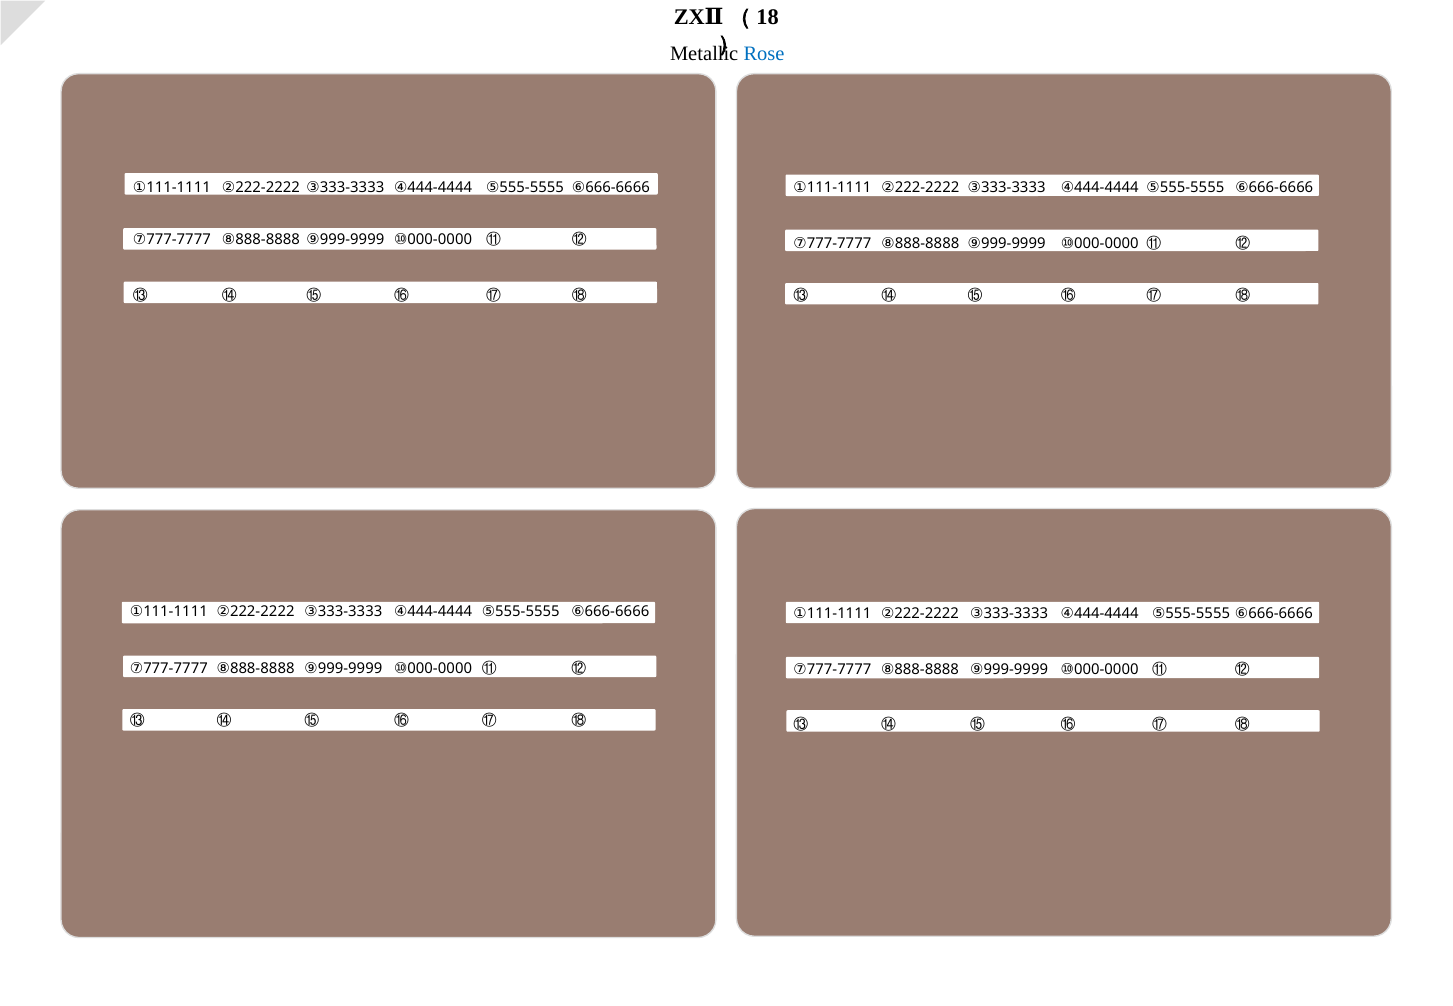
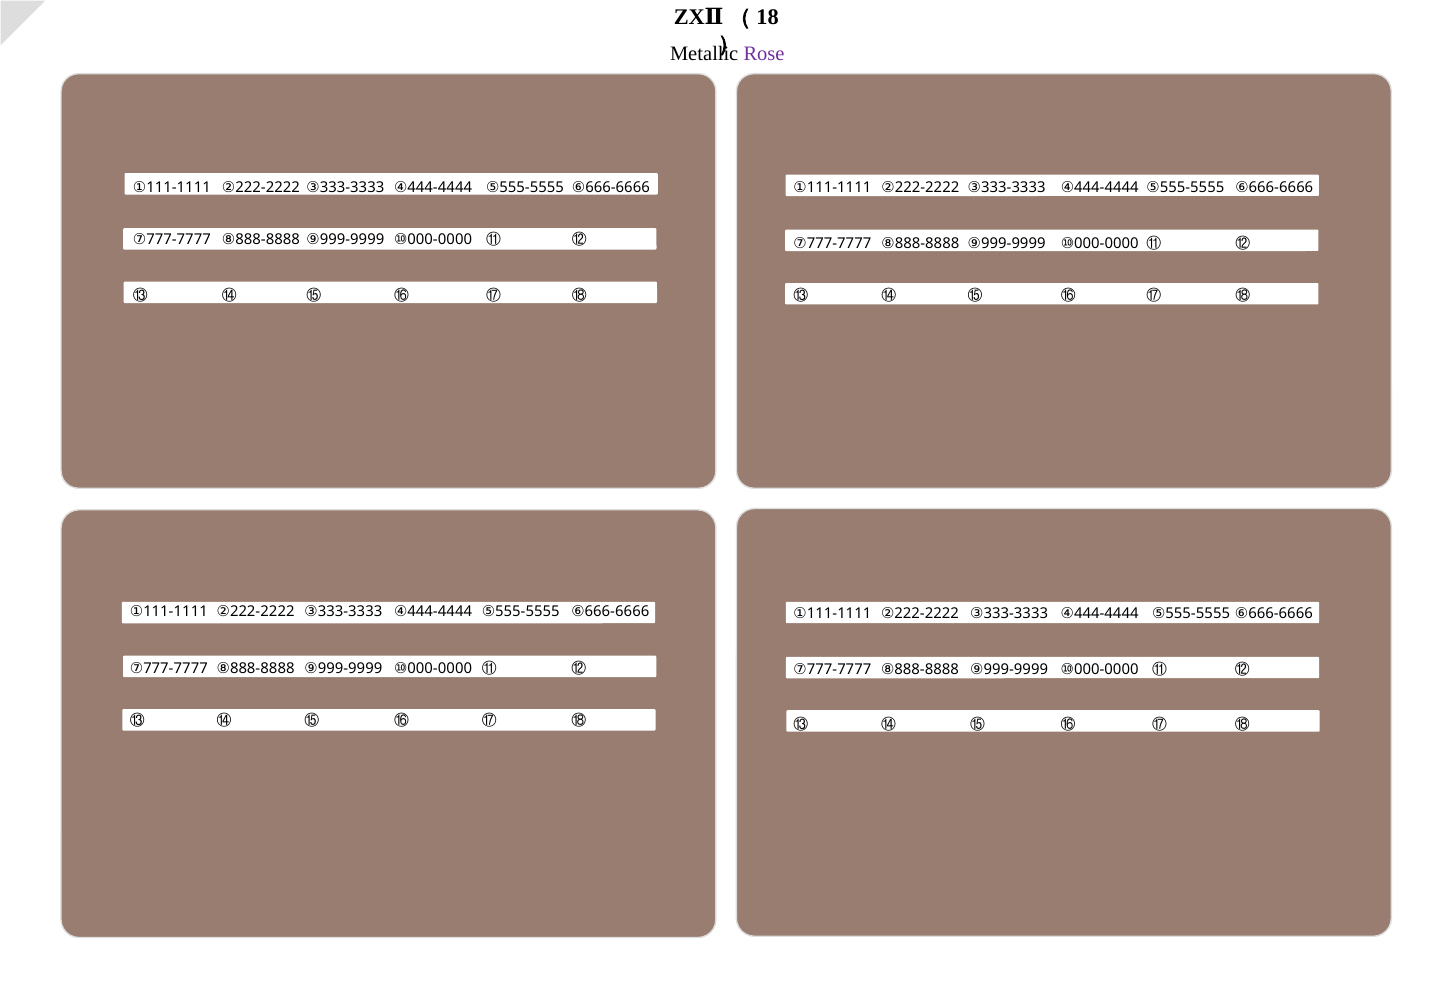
Rose colour: blue -> purple (764, 54)
